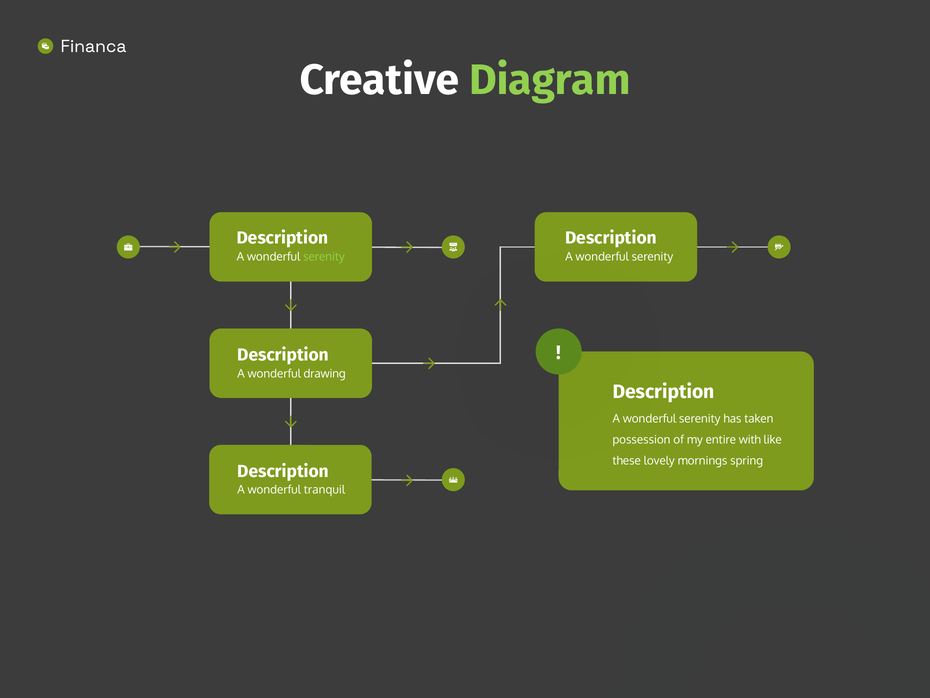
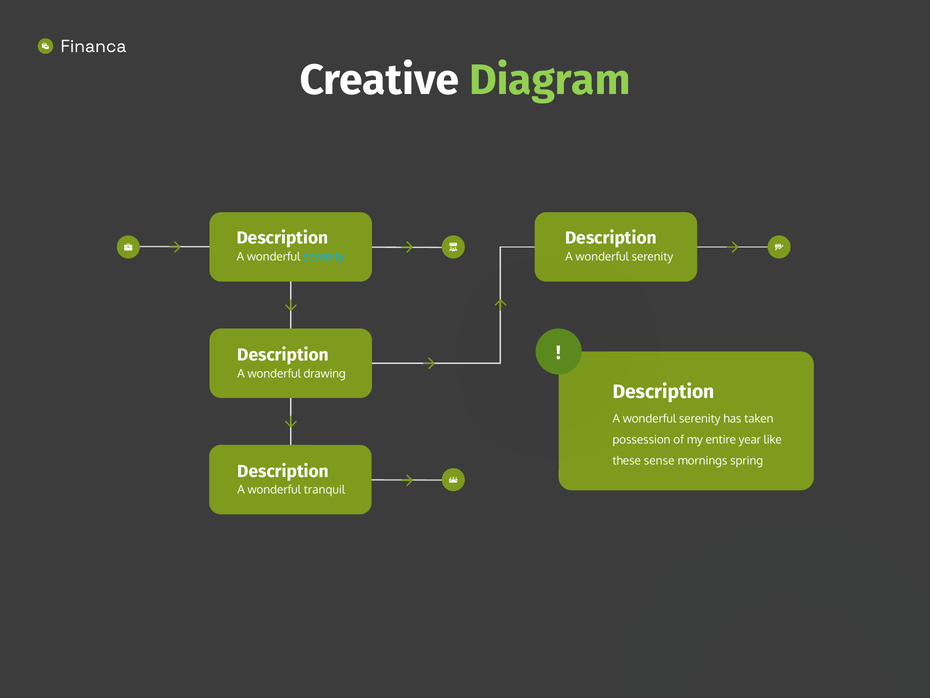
serenity colour: light green -> light blue (324, 257)
with: with -> year (750, 440)
lovely: lovely -> sense (659, 461)
